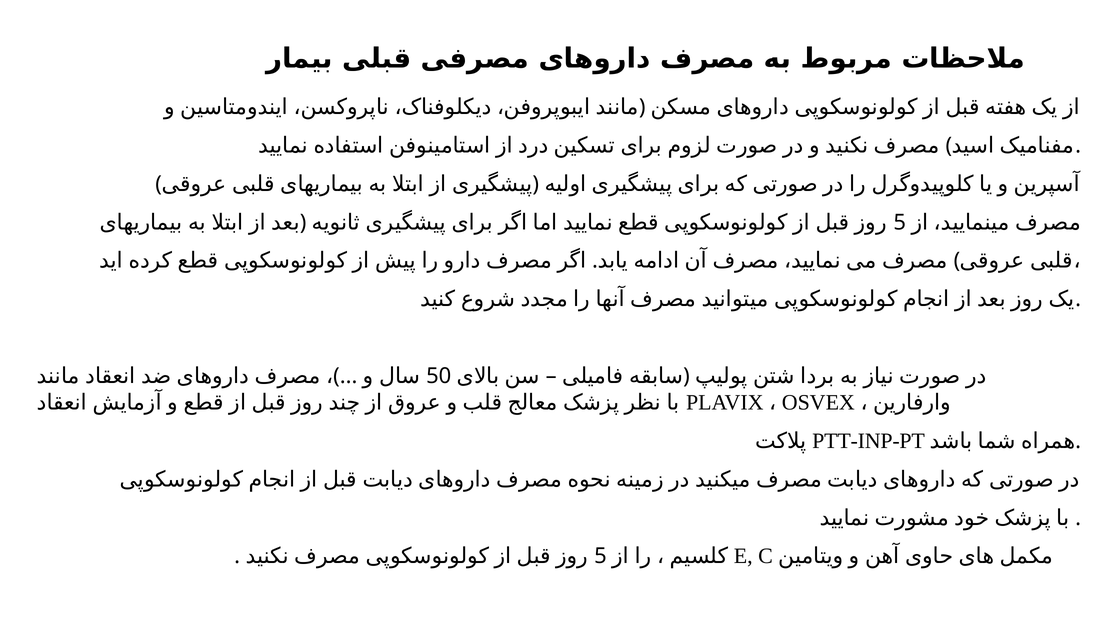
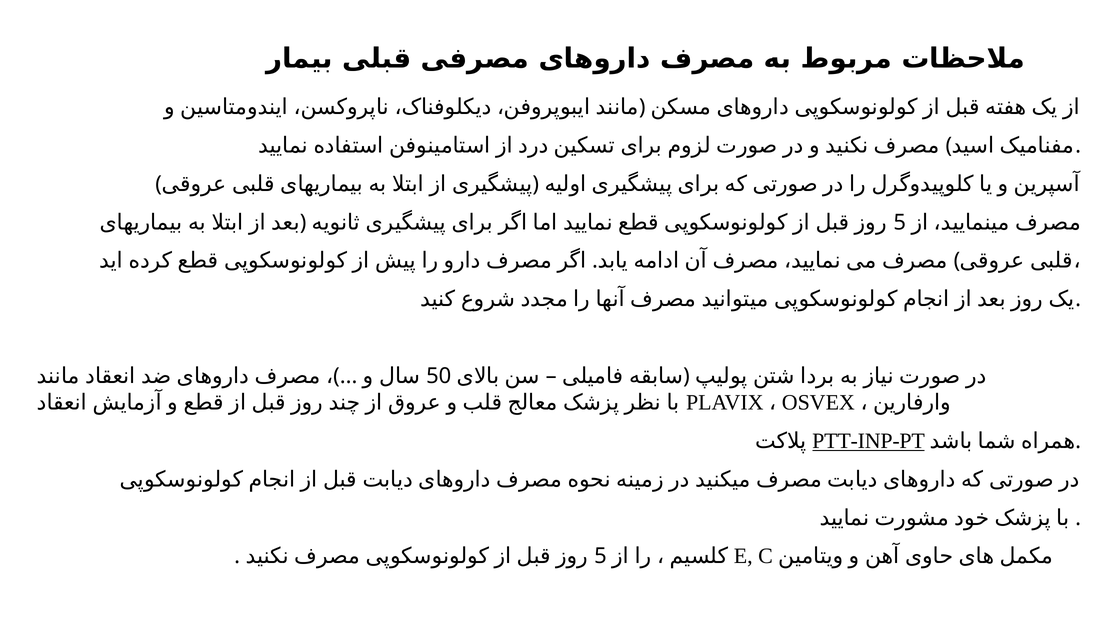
PTT-INP-PT underline: none -> present (869, 441)
